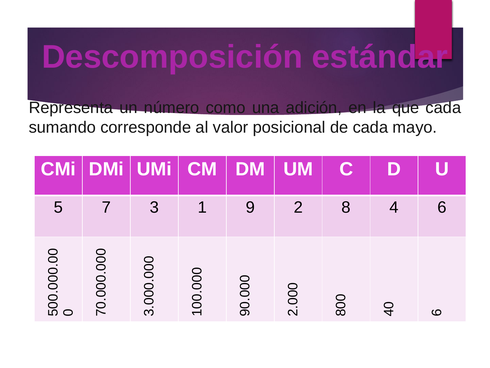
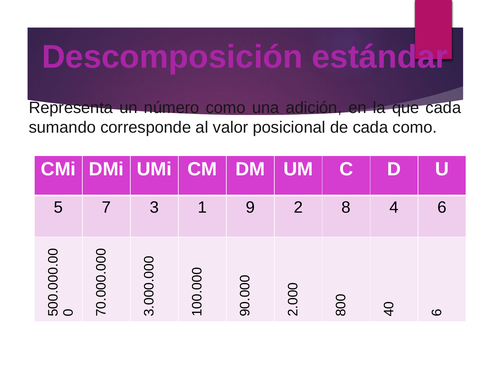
cada mayo: mayo -> como (415, 127)
